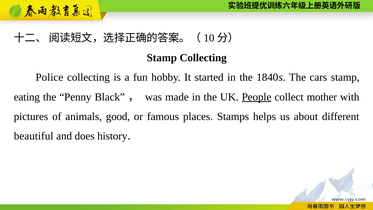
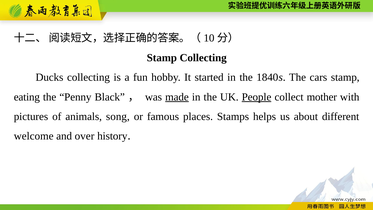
Police: Police -> Ducks (49, 77)
made underline: none -> present (177, 97)
good: good -> song (118, 116)
beautiful: beautiful -> welcome (34, 136)
does: does -> over (85, 136)
